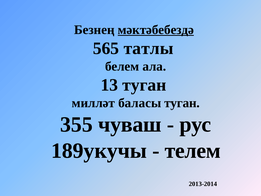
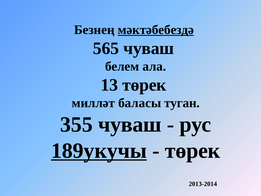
565 татлы: татлы -> чуваш (149, 48)
13 туган: туган -> төрек (144, 85)
189укучы underline: none -> present (99, 150)
телем: телем -> төрек (193, 150)
